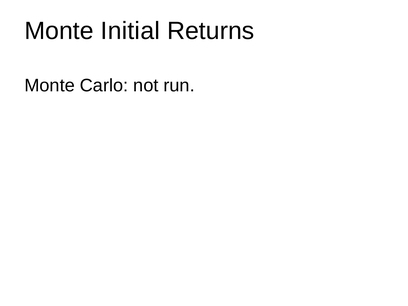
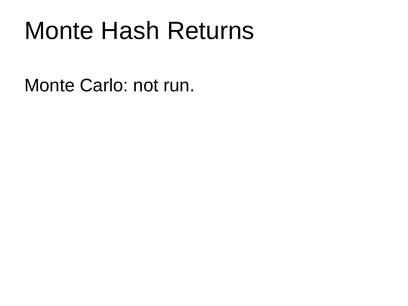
Initial: Initial -> Hash (130, 31)
